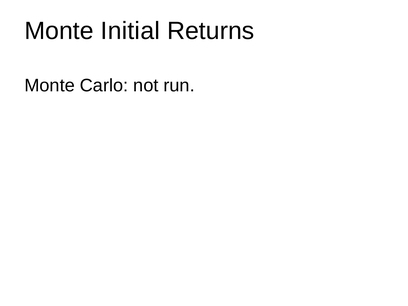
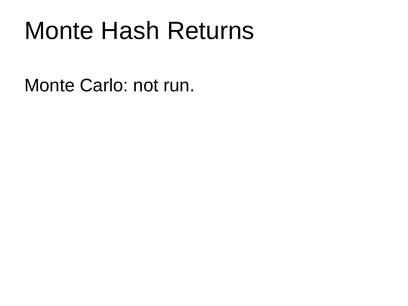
Initial: Initial -> Hash (130, 31)
